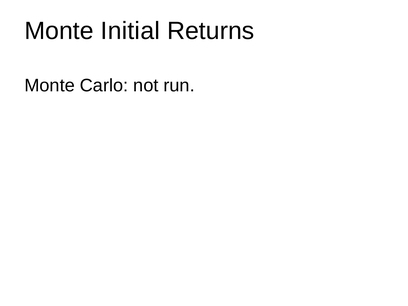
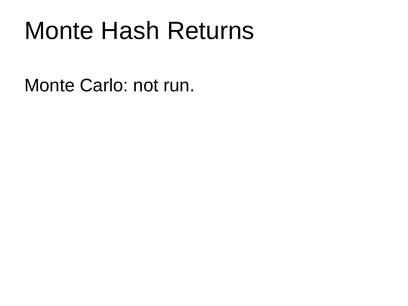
Initial: Initial -> Hash (130, 31)
